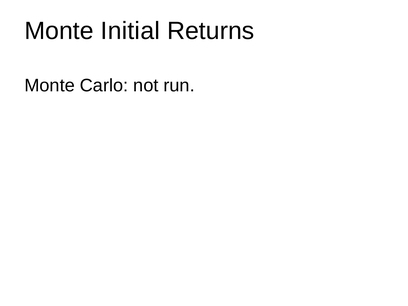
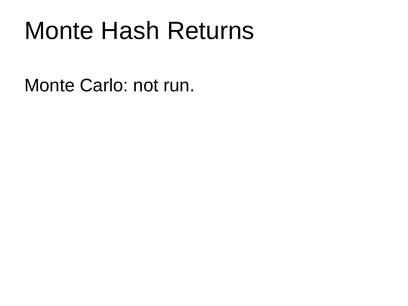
Initial: Initial -> Hash (130, 31)
